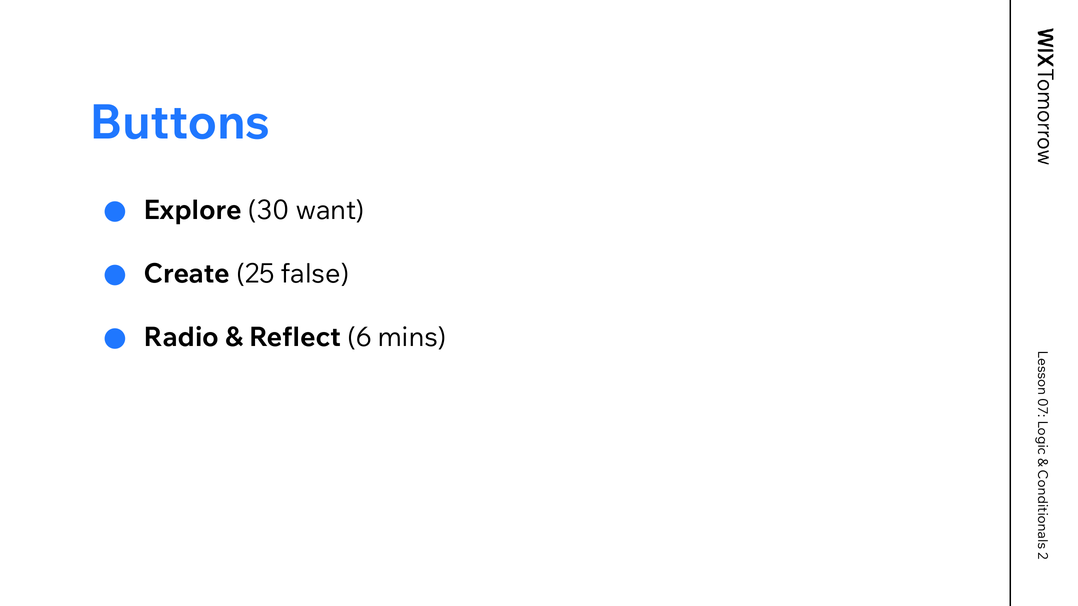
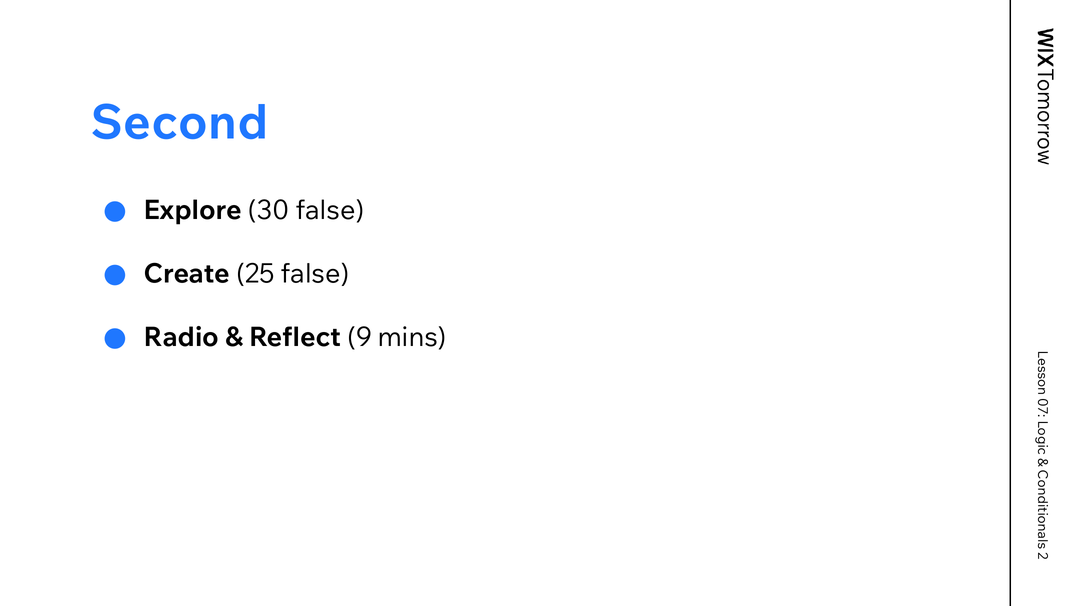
Buttons: Buttons -> Second (179, 123)
30 want: want -> false (330, 211)
6: 6 -> 9 (360, 338)
